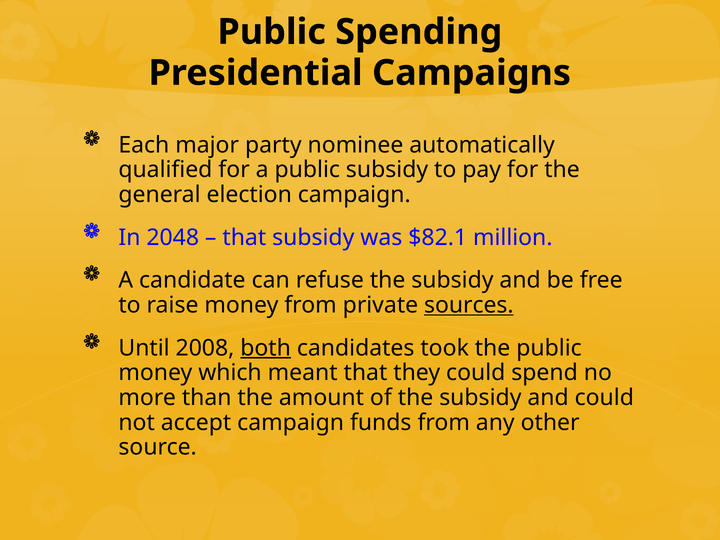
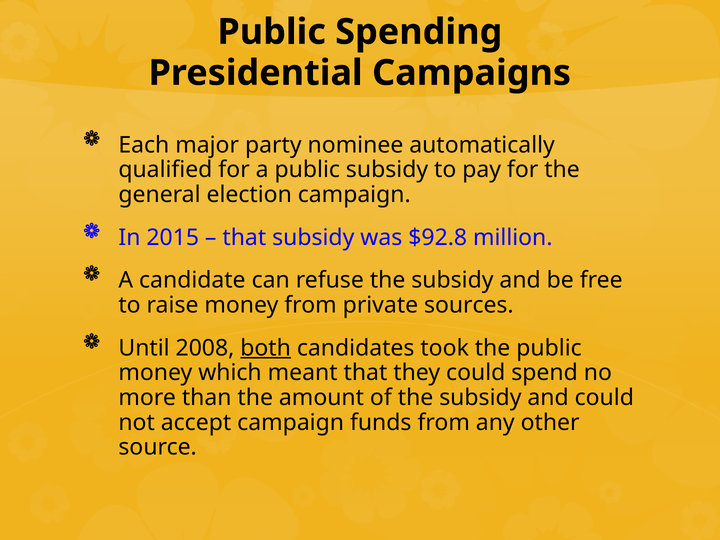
2048: 2048 -> 2015 (173, 237)
$82.1: $82.1 -> $92.8 (438, 237)
sources underline: present -> none (469, 305)
